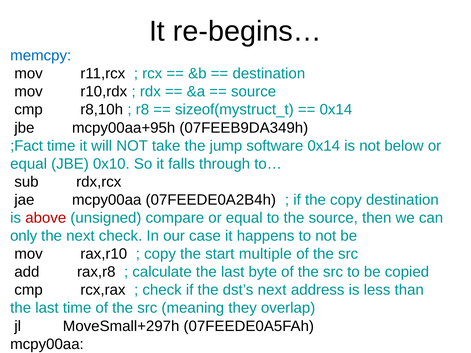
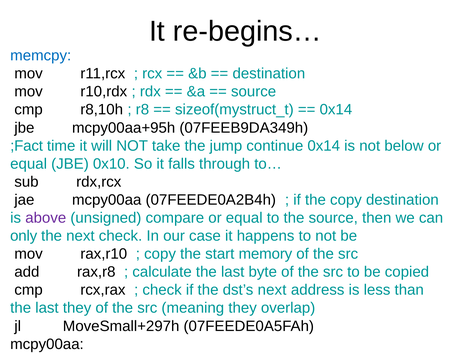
software: software -> continue (275, 146)
above colour: red -> purple (46, 218)
multiple: multiple -> memory (265, 254)
last time: time -> they (77, 308)
